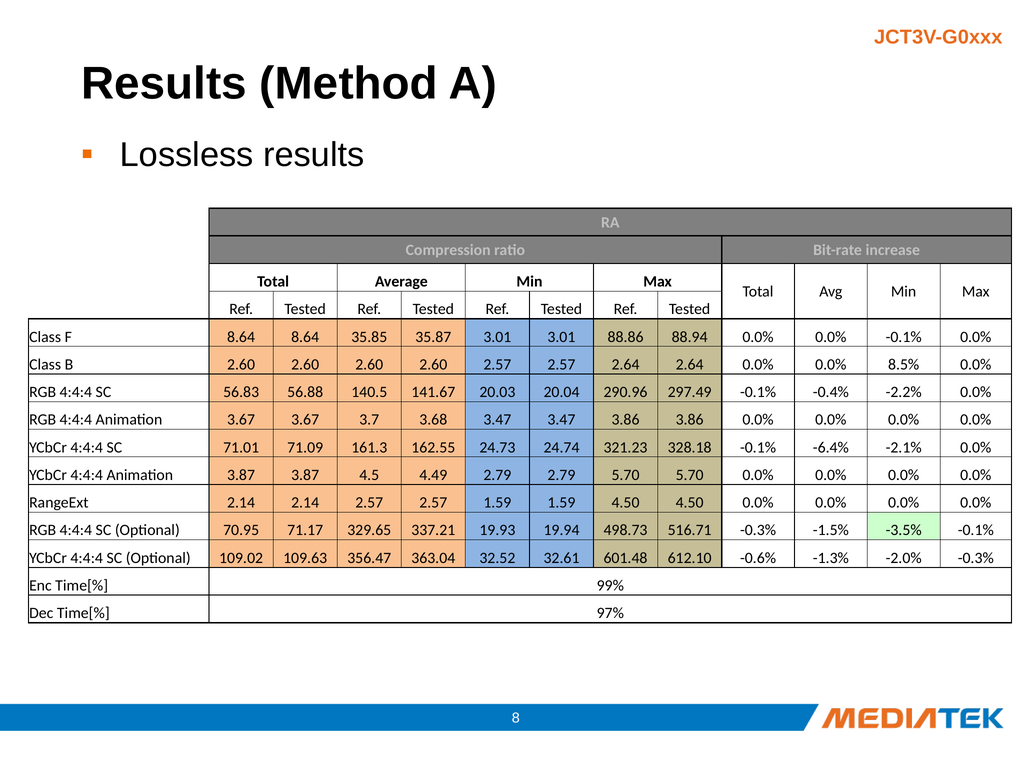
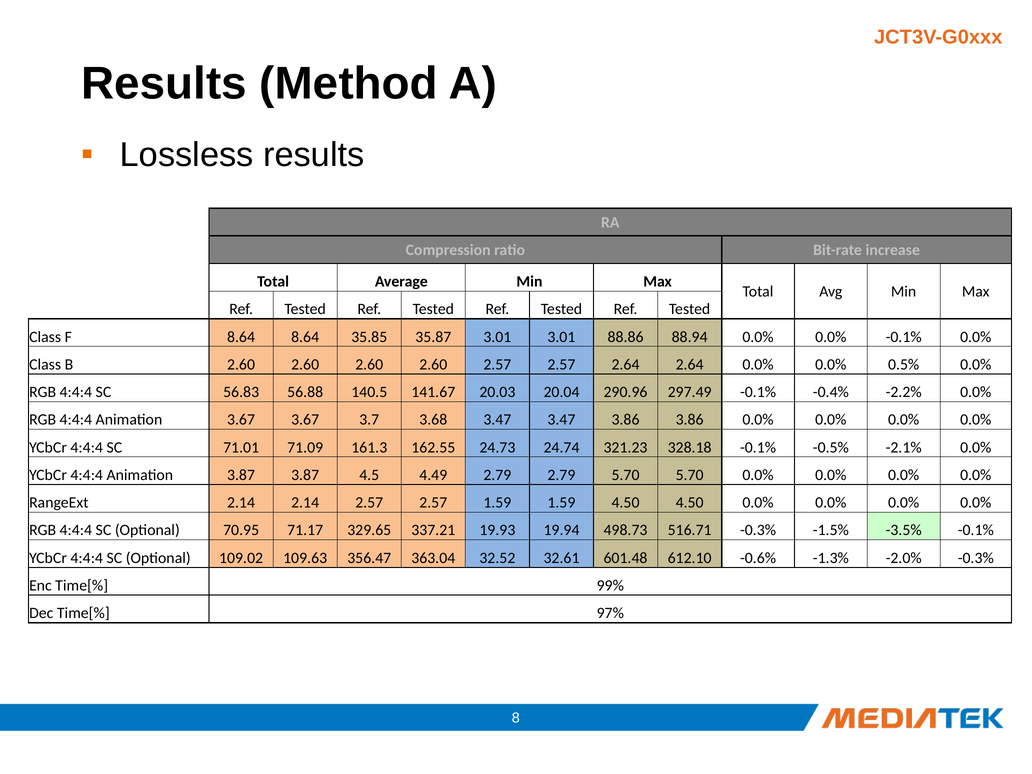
8.5%: 8.5% -> 0.5% (904, 364)
-6.4%: -6.4% -> -0.5% (831, 447)
